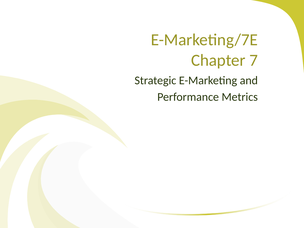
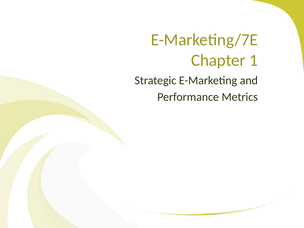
7: 7 -> 1 (254, 60)
